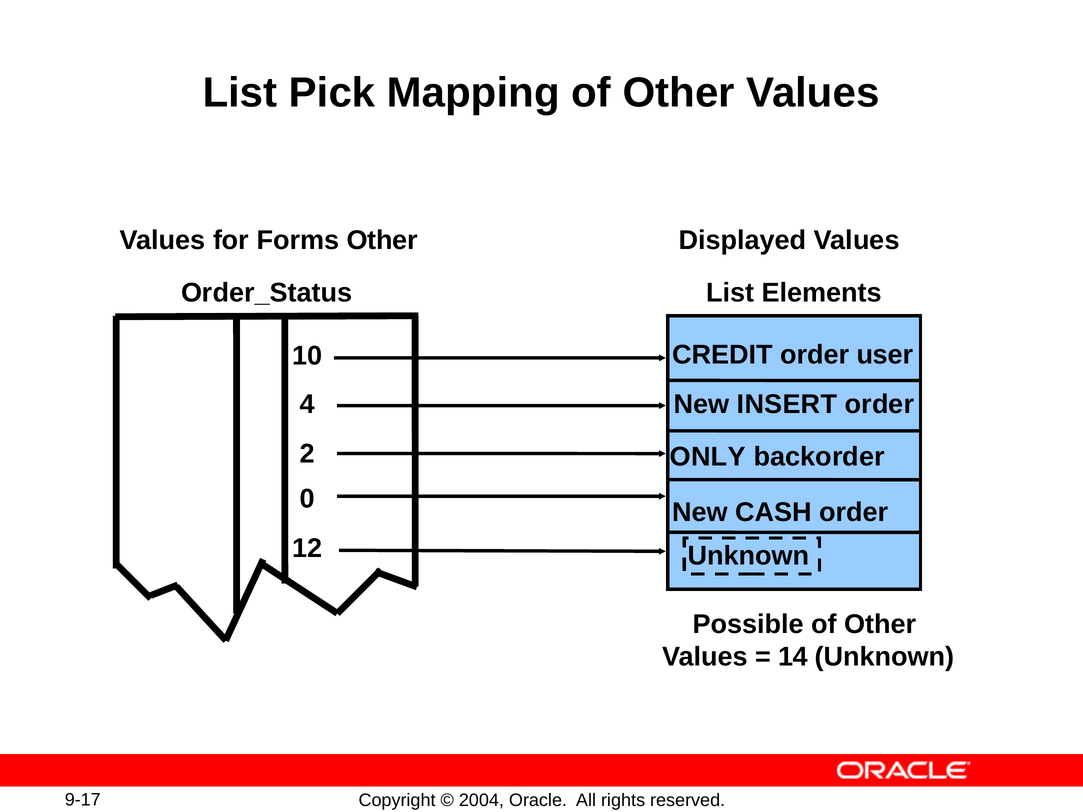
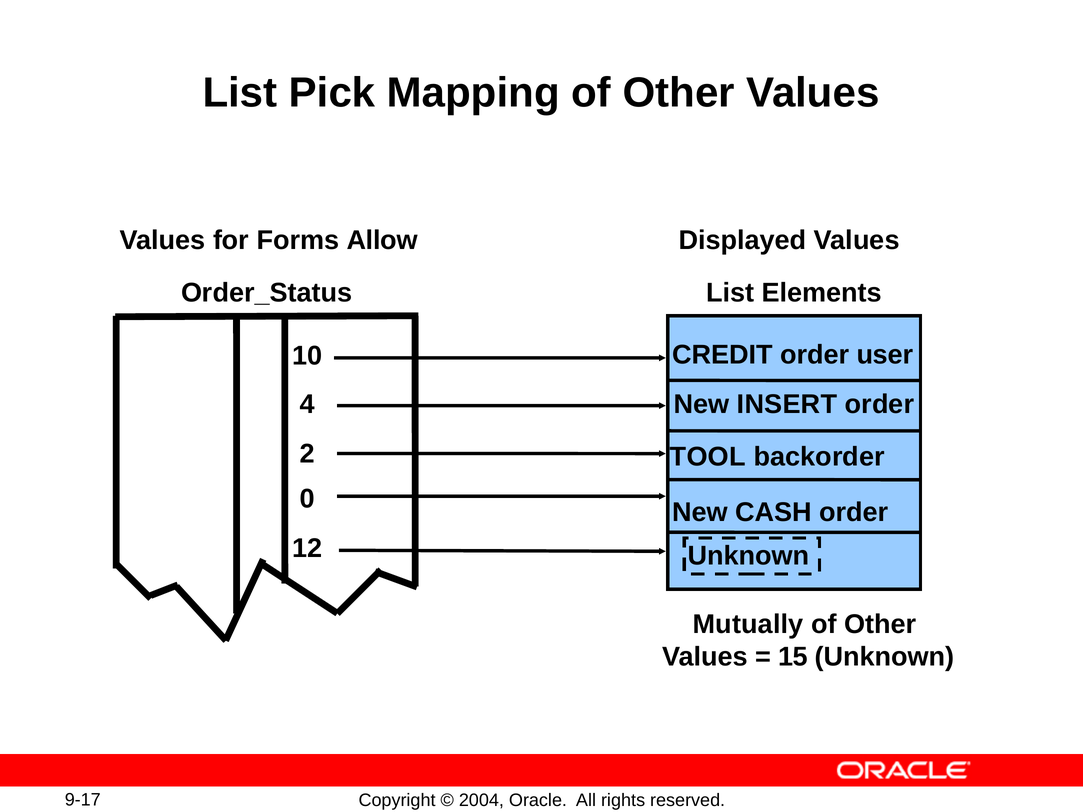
Forms Other: Other -> Allow (382, 240)
ONLY: ONLY -> TOOL (708, 457)
Possible: Possible -> Mutually (748, 624)
14: 14 -> 15 (793, 657)
